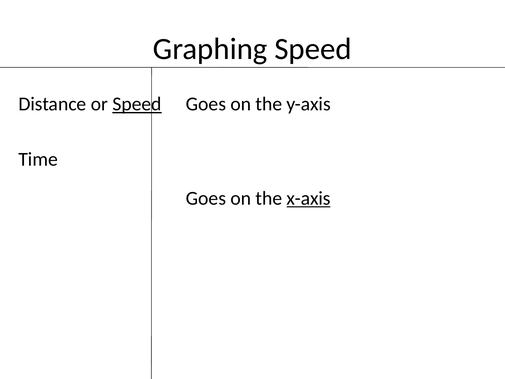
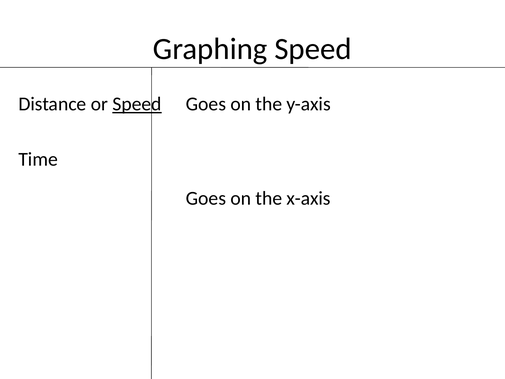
x-axis underline: present -> none (308, 198)
